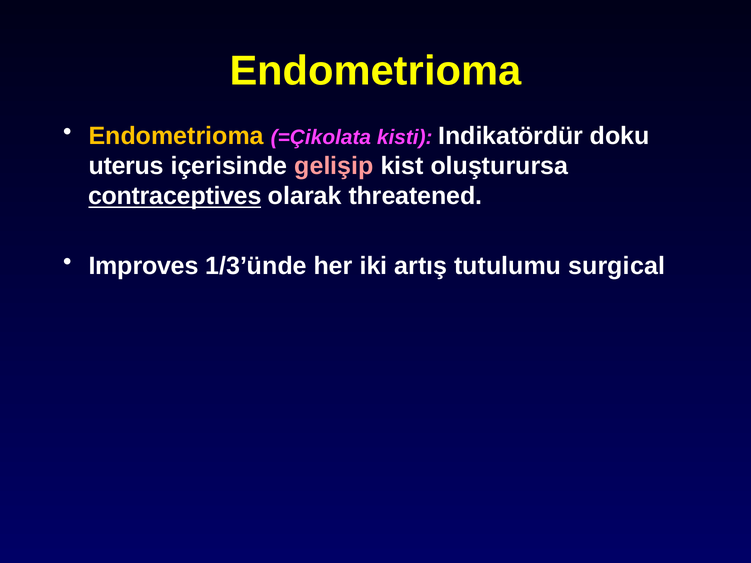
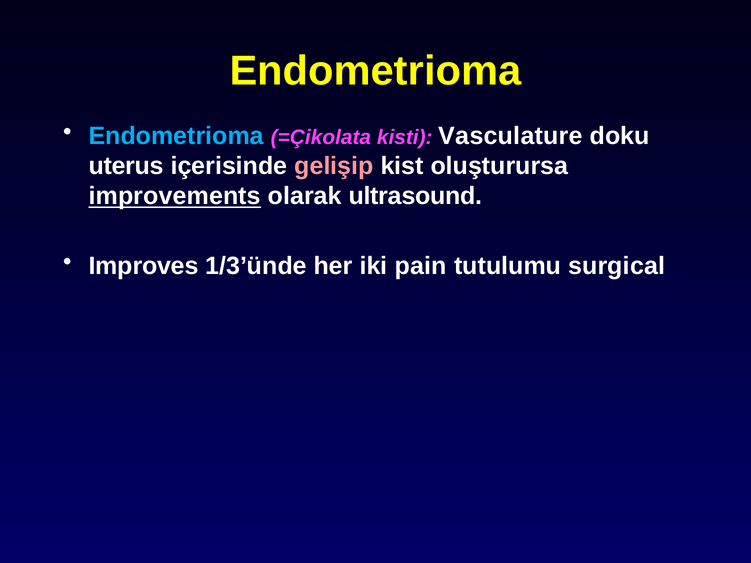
Endometrioma colour: yellow -> light blue (176, 136)
Indikatördür: Indikatördür -> Vasculature (511, 136)
contraceptives: contraceptives -> improvements (175, 196)
threatened: threatened -> ultrasound (415, 196)
artış: artış -> pain (421, 266)
